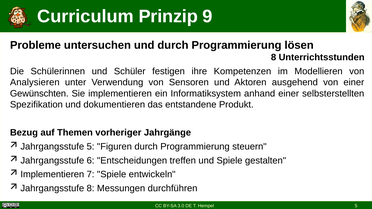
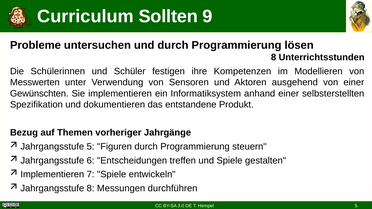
Prinzip: Prinzip -> Sollten (168, 16)
Analysieren: Analysieren -> Messwerten (35, 82)
